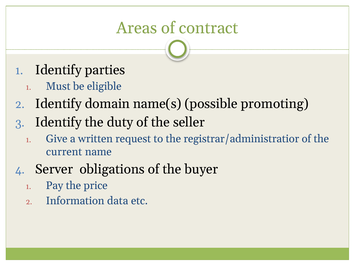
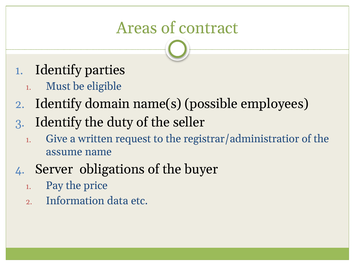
promoting: promoting -> employees (275, 104)
current: current -> assume (64, 152)
